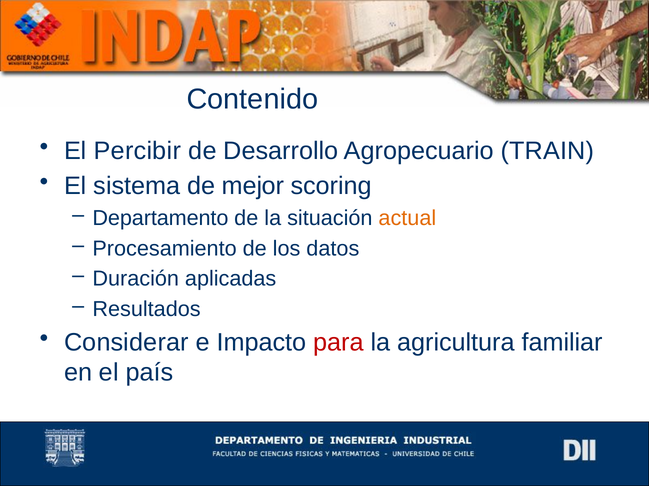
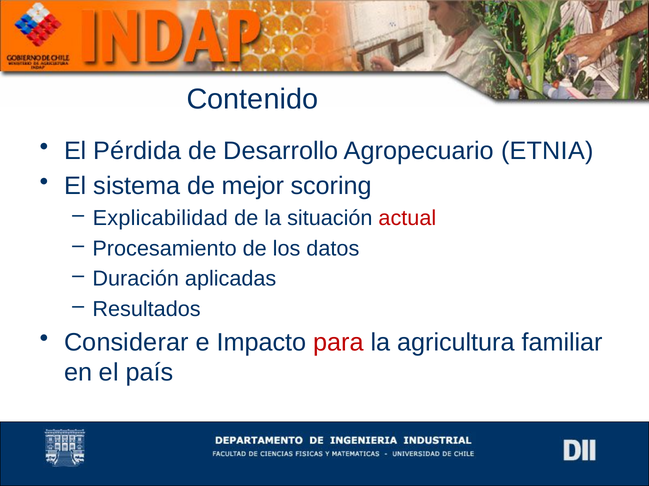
Percibir: Percibir -> Pérdida (137, 151)
TRAIN: TRAIN -> ETNIA (547, 151)
Departamento: Departamento -> Explicabilidad (160, 219)
actual colour: orange -> red (407, 219)
